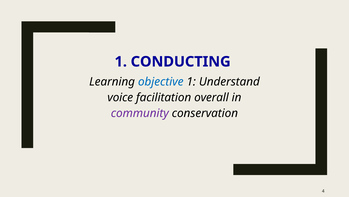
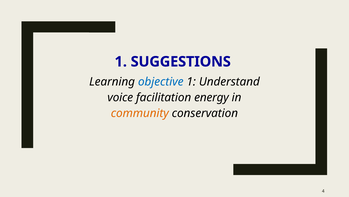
CONDUCTING: CONDUCTING -> SUGGESTIONS (181, 61)
overall: overall -> energy (211, 97)
community colour: purple -> orange (140, 113)
